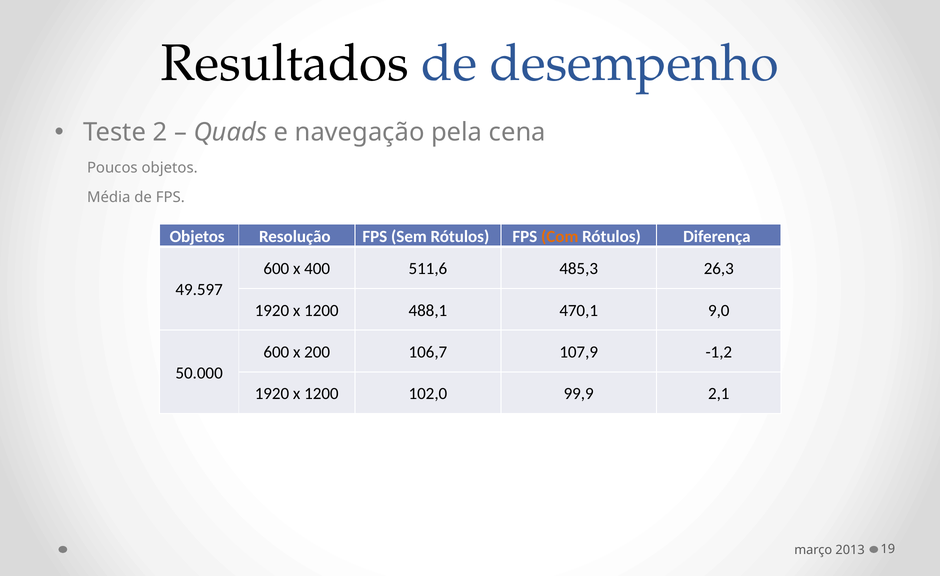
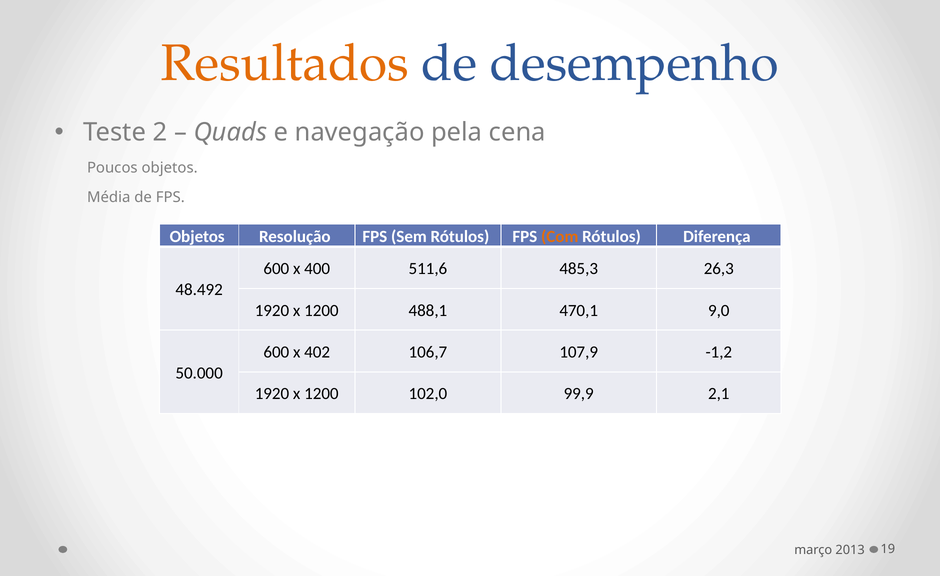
Resultados colour: black -> orange (285, 63)
49.597: 49.597 -> 48.492 (199, 289)
200: 200 -> 402 (317, 352)
